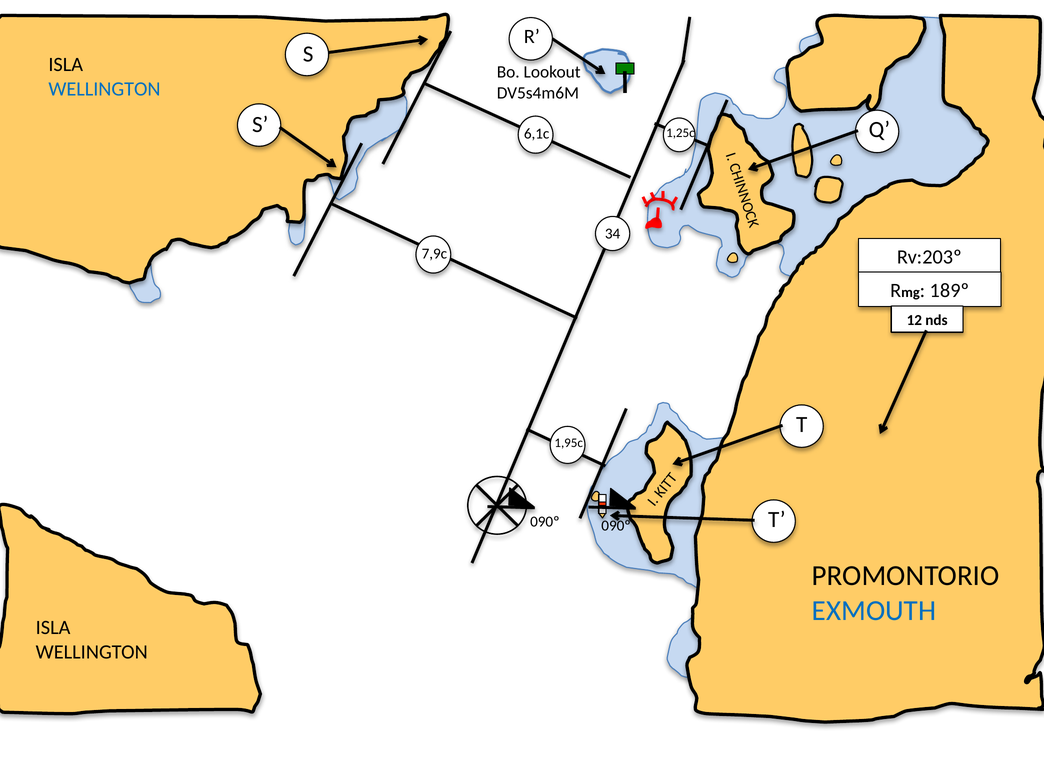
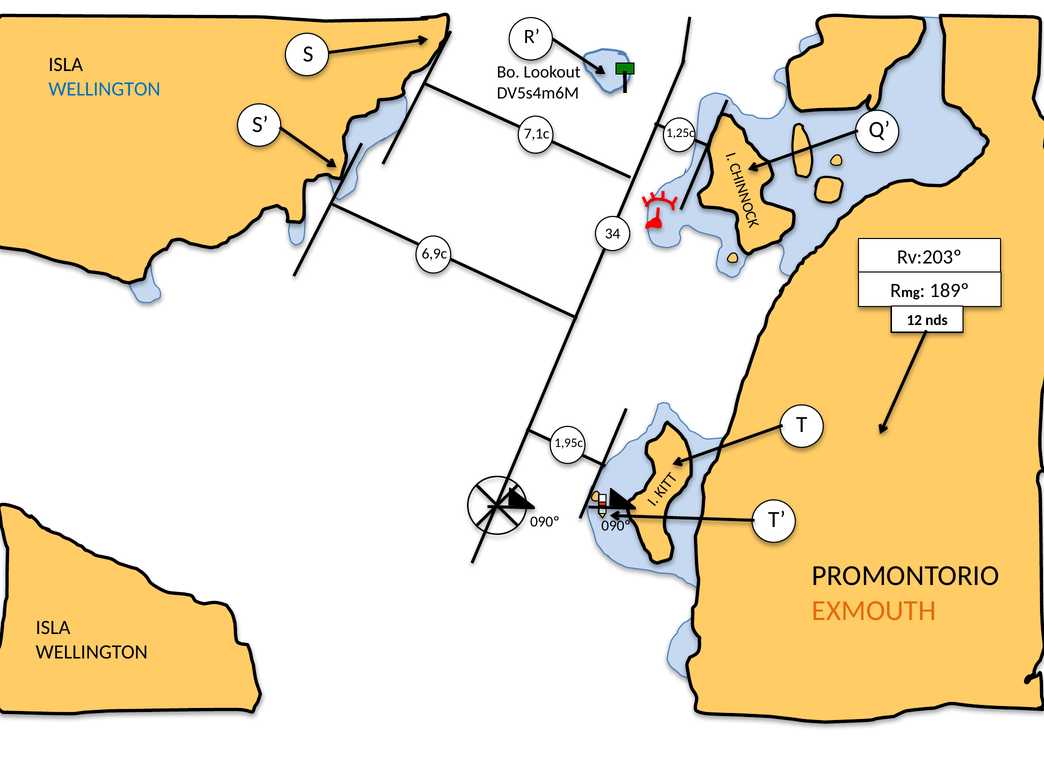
6,1c: 6,1c -> 7,1c (537, 134)
7,9c: 7,9c -> 6,9c (434, 254)
EXMOUTH colour: blue -> orange (874, 610)
